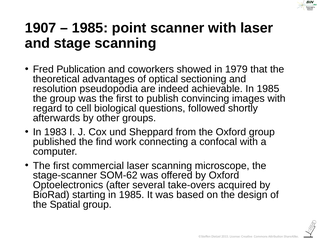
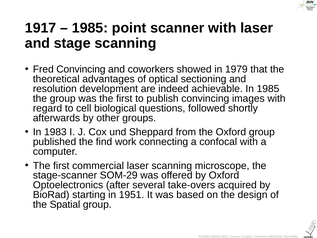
1907: 1907 -> 1917 (41, 28)
Fred Publication: Publication -> Convincing (81, 69)
pseudopodia: pseudopodia -> development (109, 89)
SOM-62: SOM-62 -> SOM-29 (119, 175)
starting in 1985: 1985 -> 1951 (132, 195)
